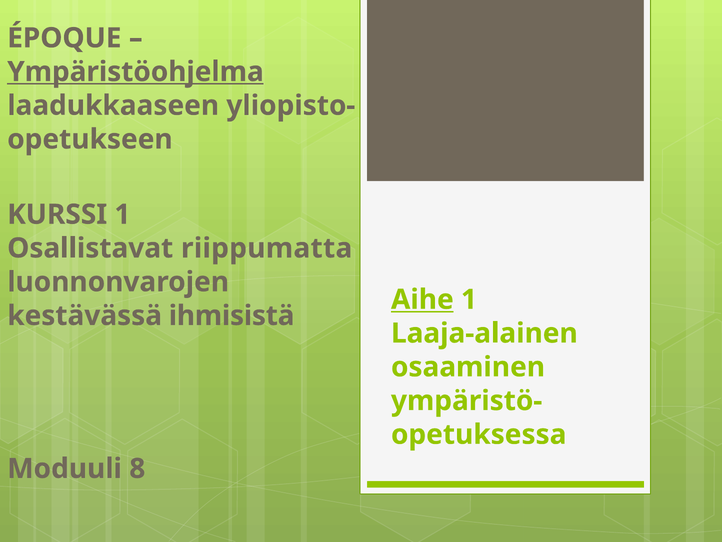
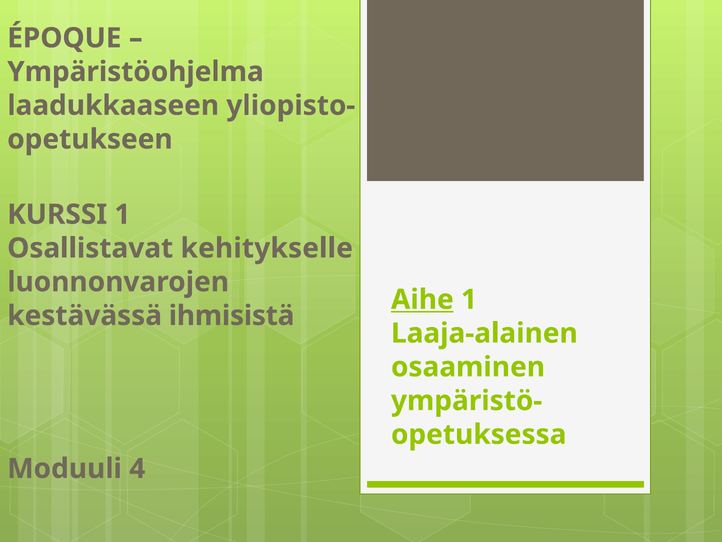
Ympäristöohjelma underline: present -> none (135, 72)
riippumatta: riippumatta -> kehitykselle (267, 248)
8: 8 -> 4 (137, 468)
